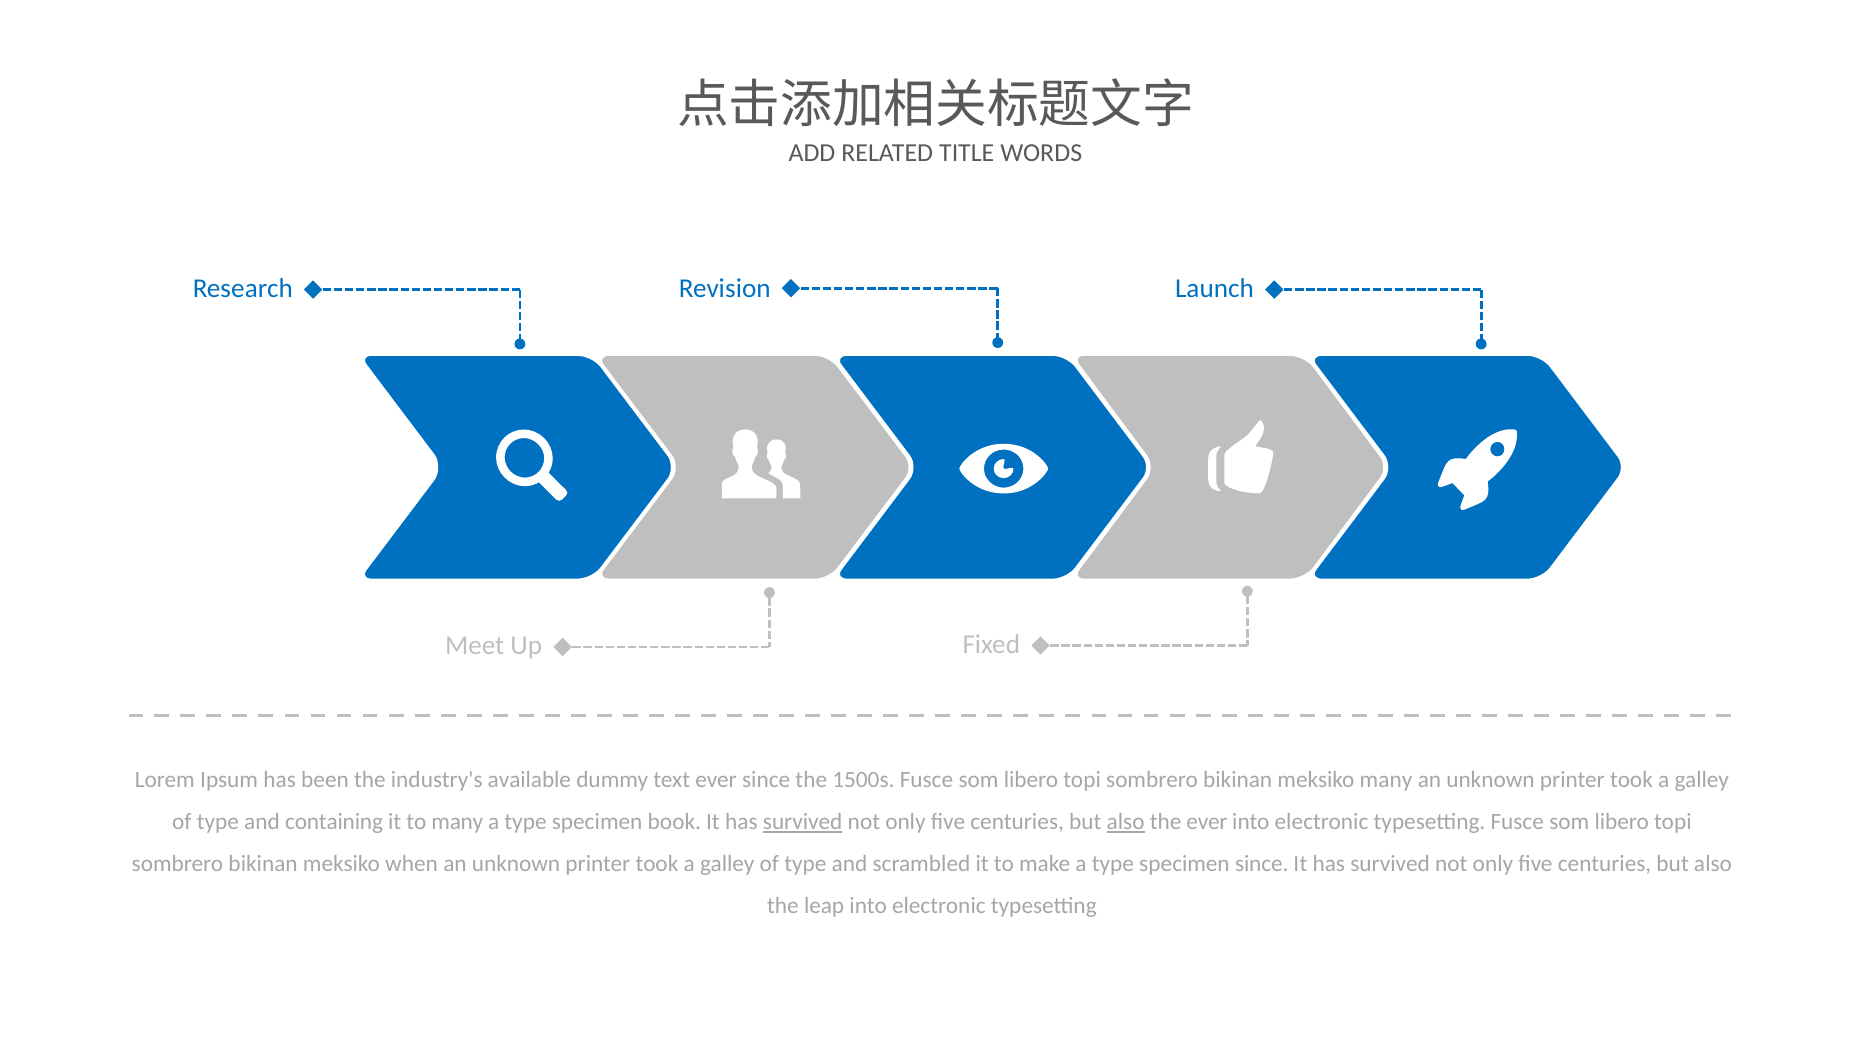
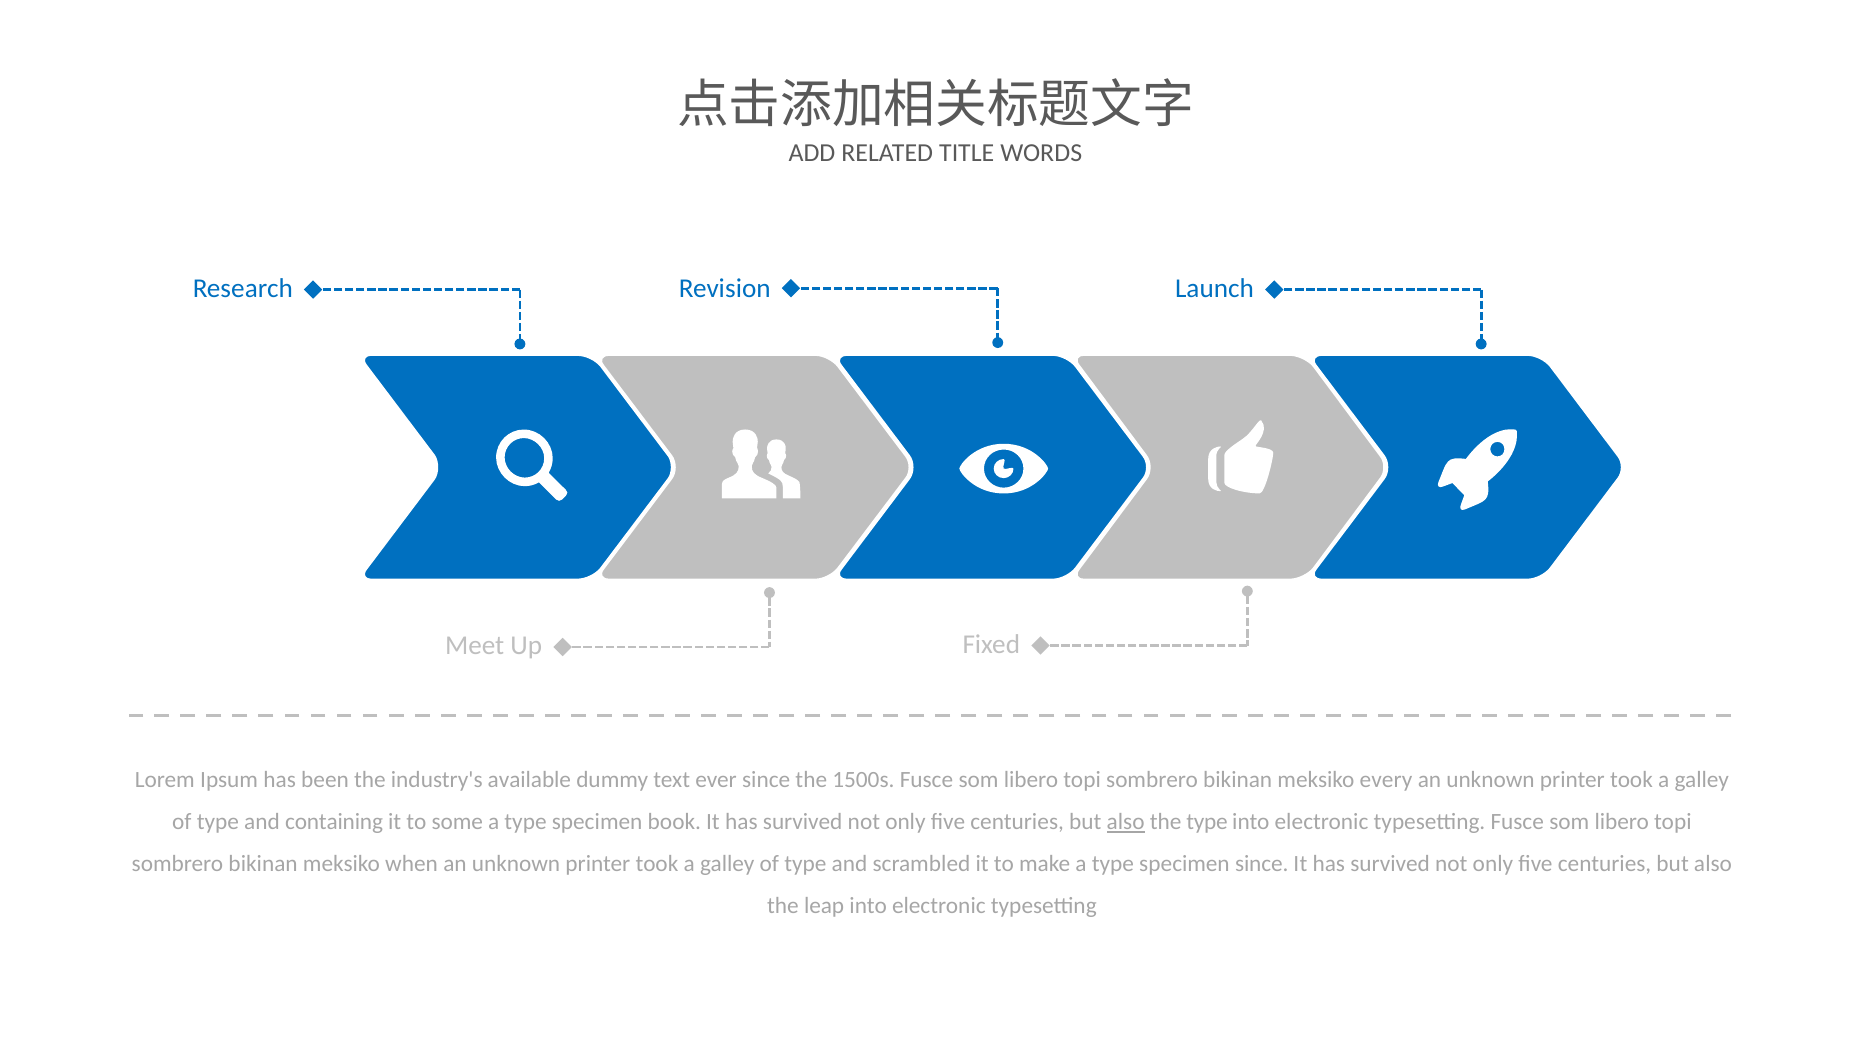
meksiko many: many -> every (1386, 780)
to many: many -> some (457, 822)
survived underline: present -> none (803, 822)
the ever: ever -> type (1207, 822)
